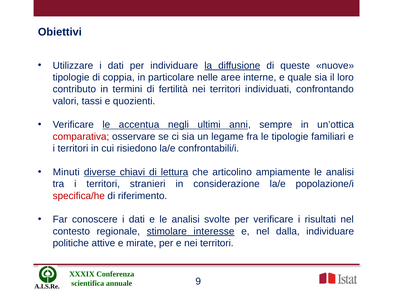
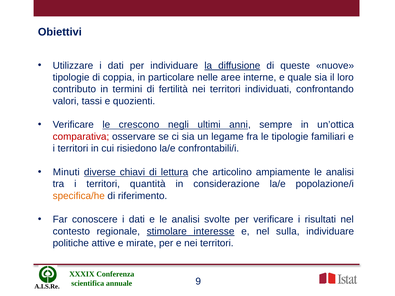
accentua: accentua -> crescono (139, 125)
stranieri: stranieri -> quantità (148, 184)
specifica/he colour: red -> orange (79, 196)
dalla: dalla -> sulla (288, 231)
